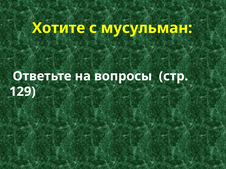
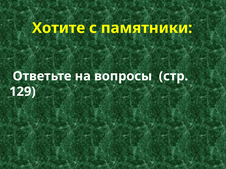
мусульман: мусульман -> памятники (147, 28)
